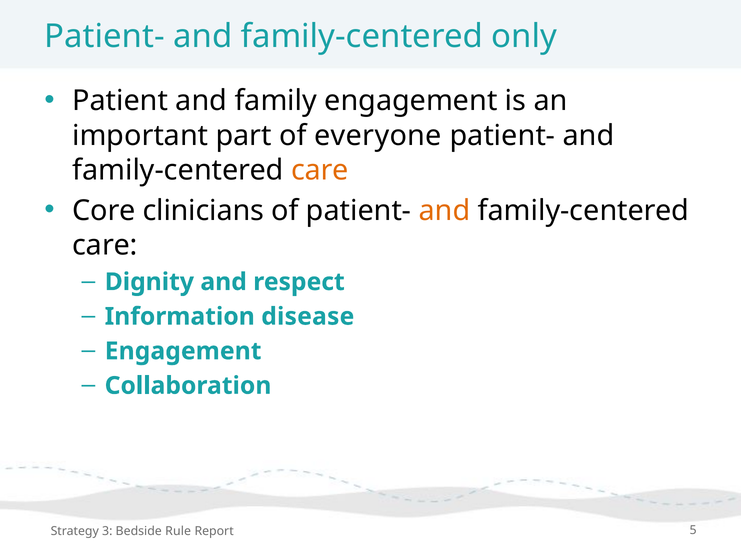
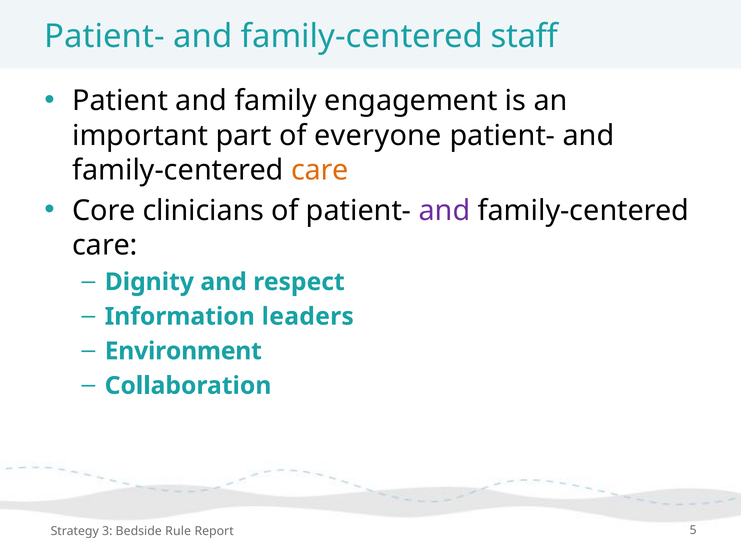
only: only -> staff (525, 36)
and colour: orange -> purple (445, 210)
disease: disease -> leaders (308, 316)
Engagement: Engagement -> Environment (183, 351)
